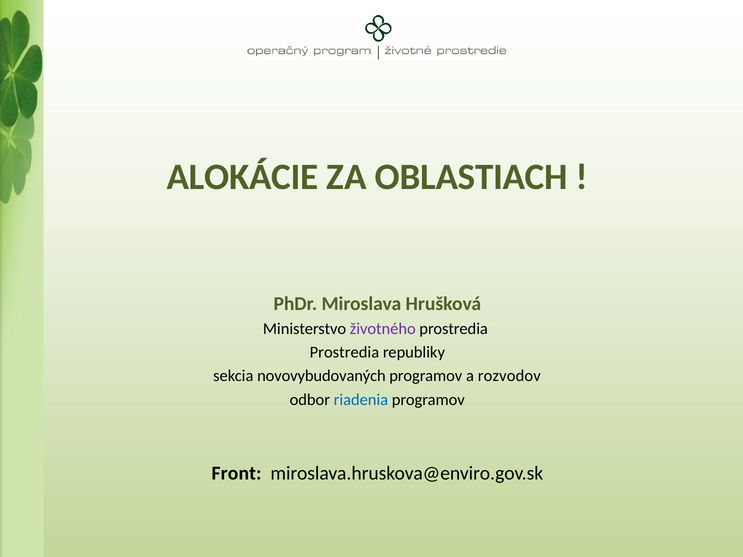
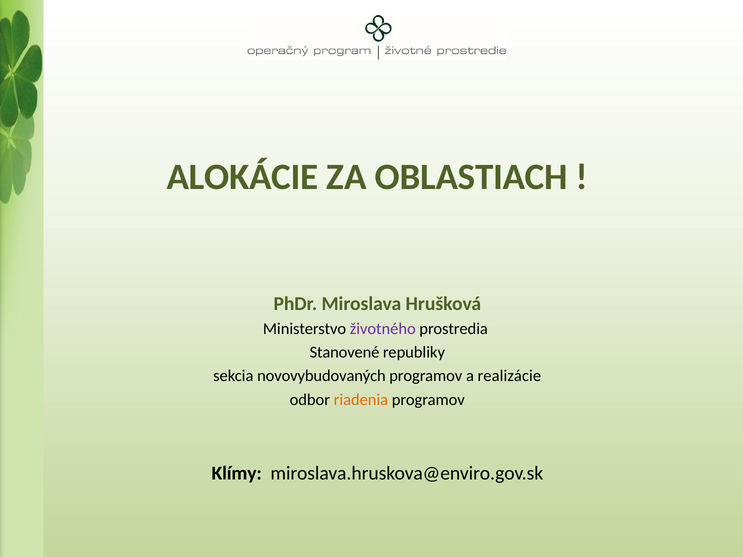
Prostredia: Prostredia -> Stanovené (345, 353)
rozvodov: rozvodov -> realizácie (509, 376)
riadenia colour: blue -> orange (361, 400)
Front: Front -> Klímy (237, 474)
